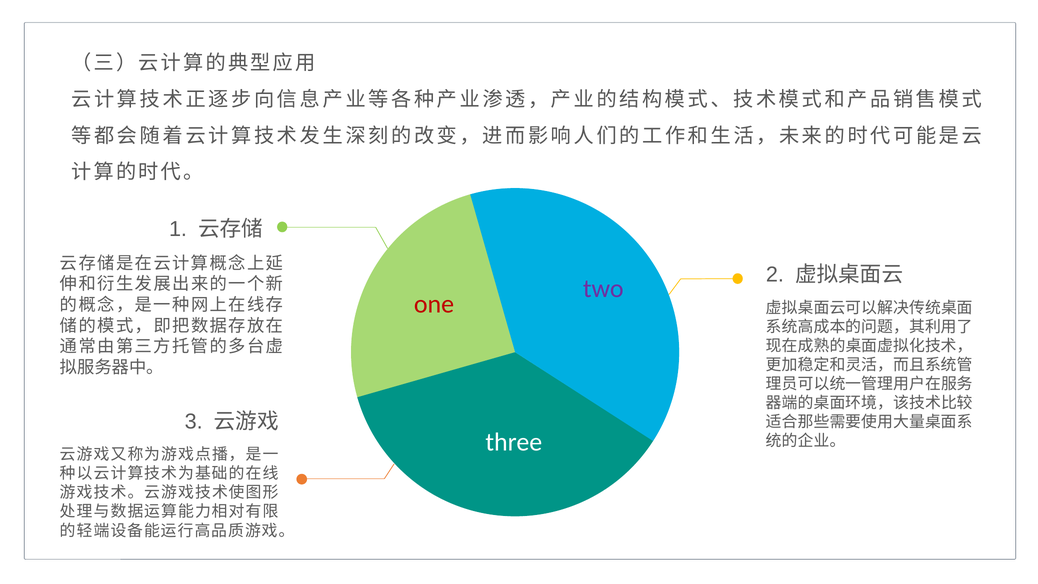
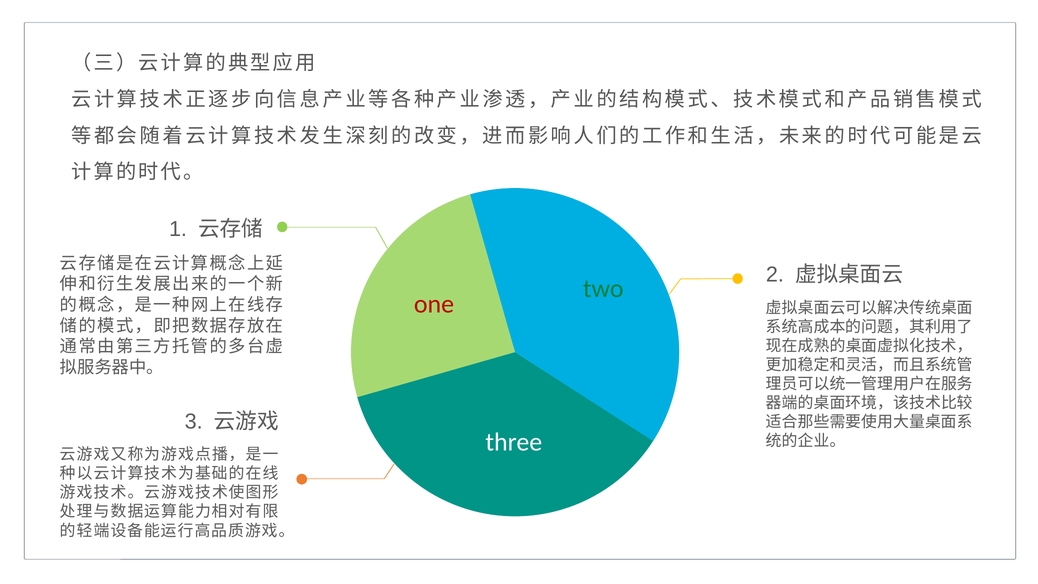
two colour: purple -> green (603, 288)
